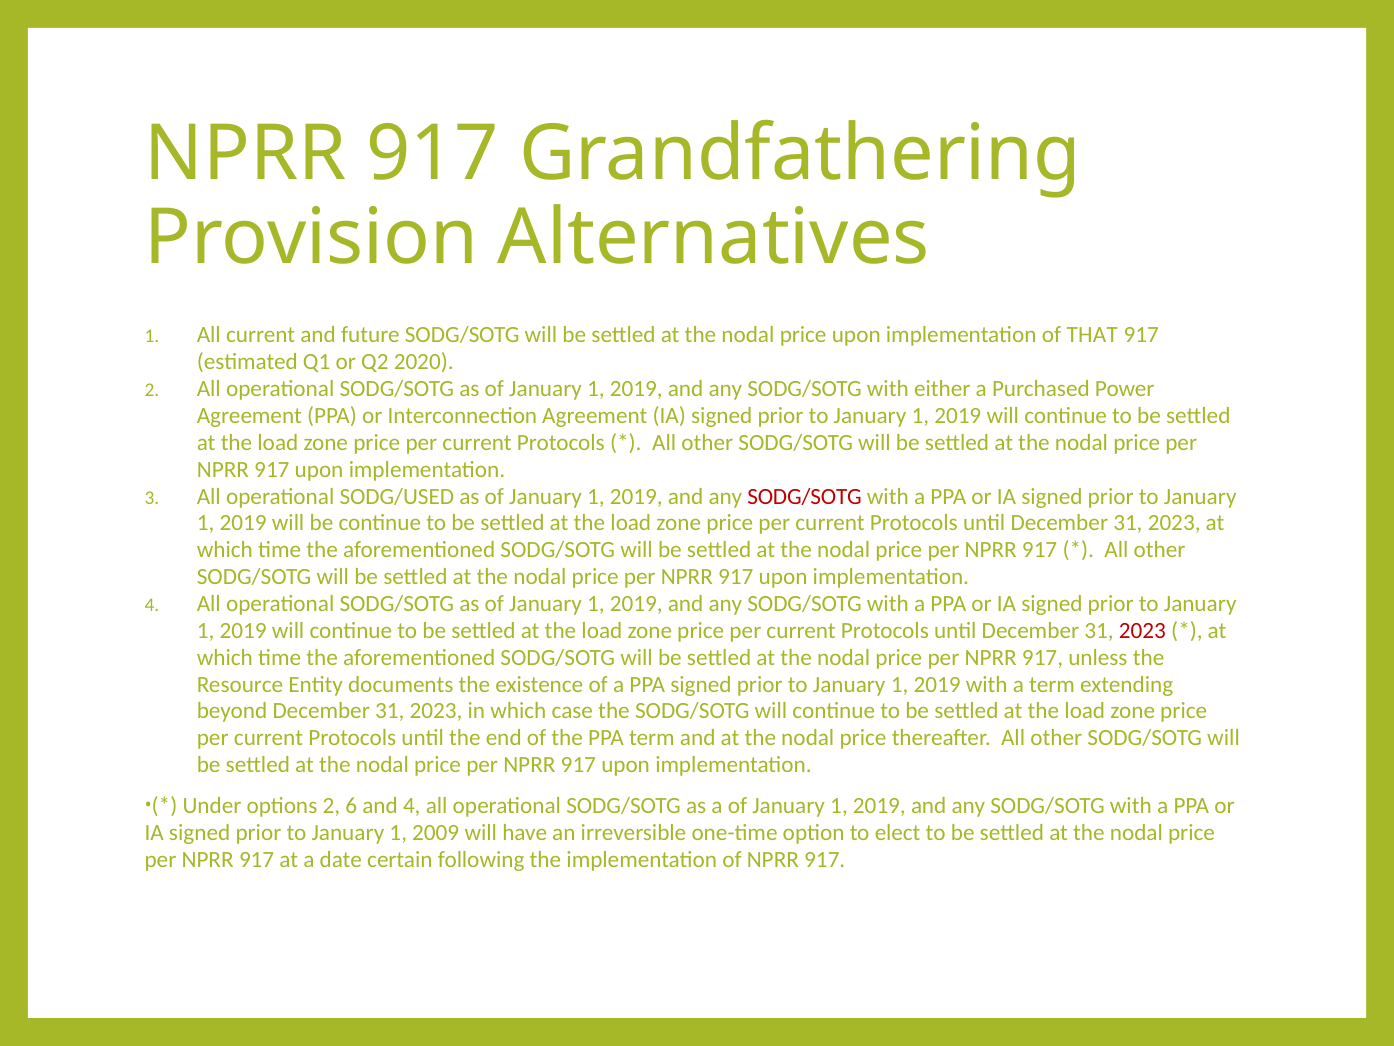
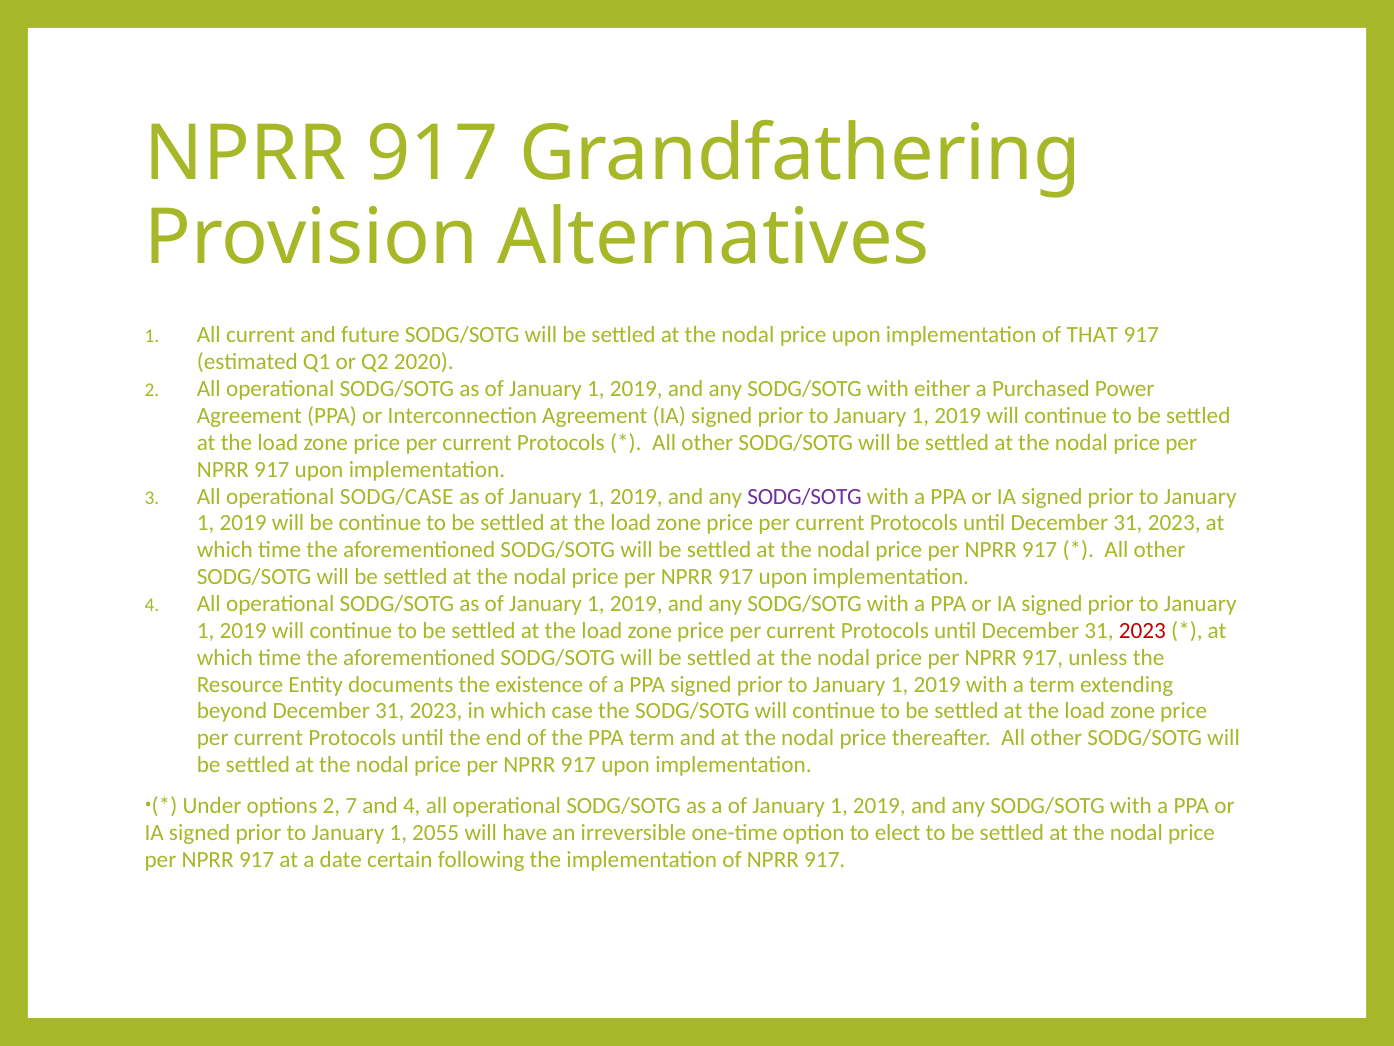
SODG/USED: SODG/USED -> SODG/CASE (397, 496)
SODG/SOTG colour: red -> purple (805, 496)
6: 6 -> 7 (351, 805)
2009: 2009 -> 2055 (436, 832)
